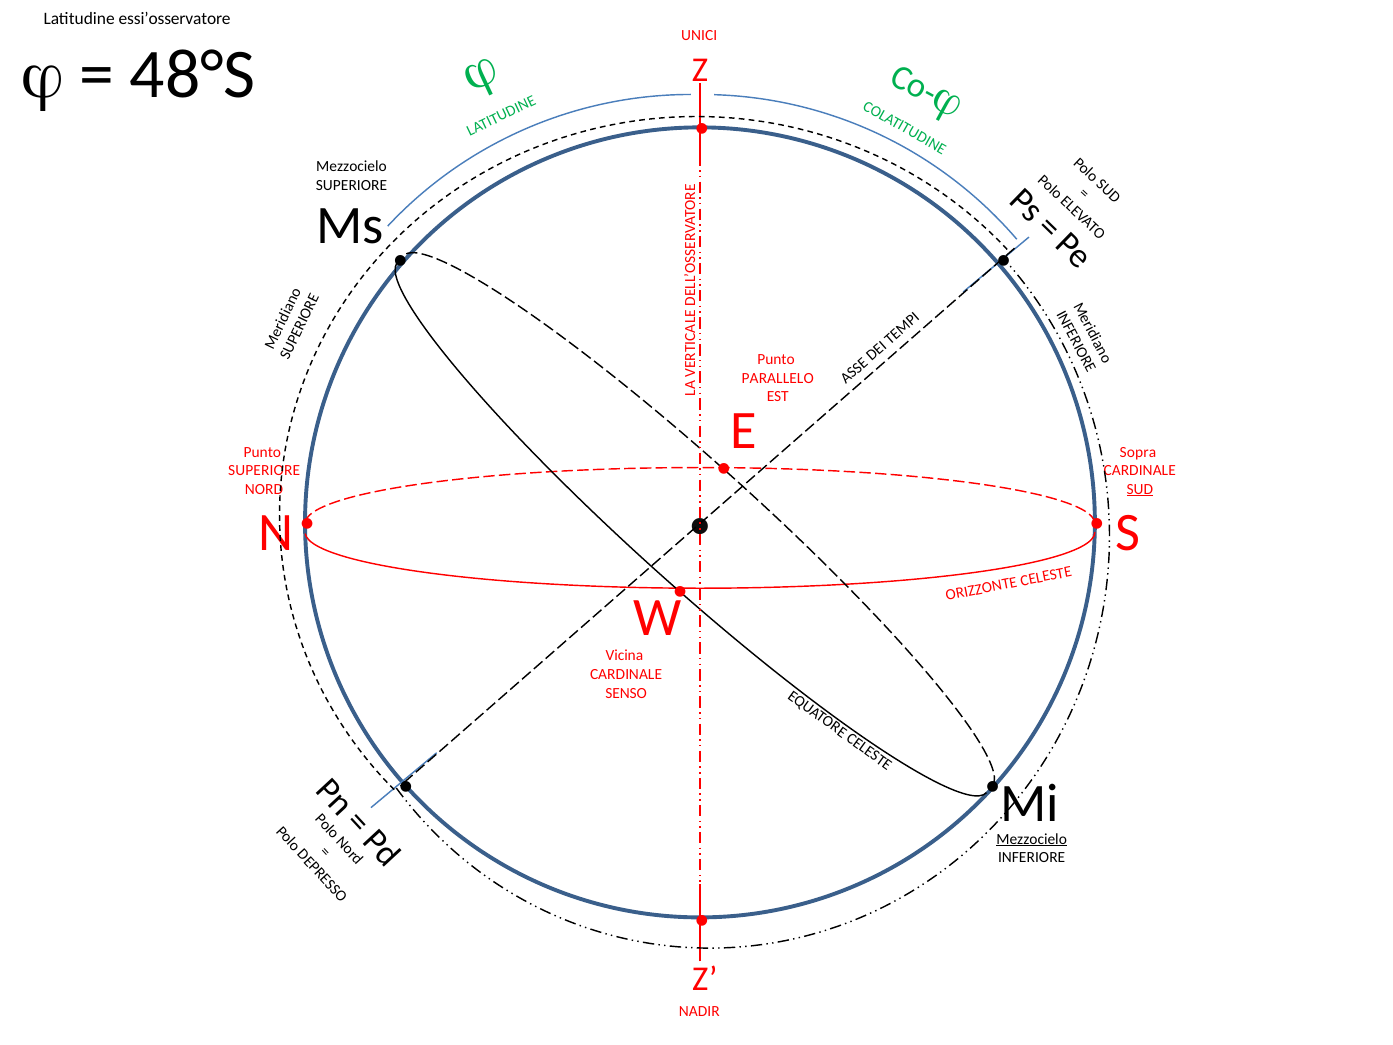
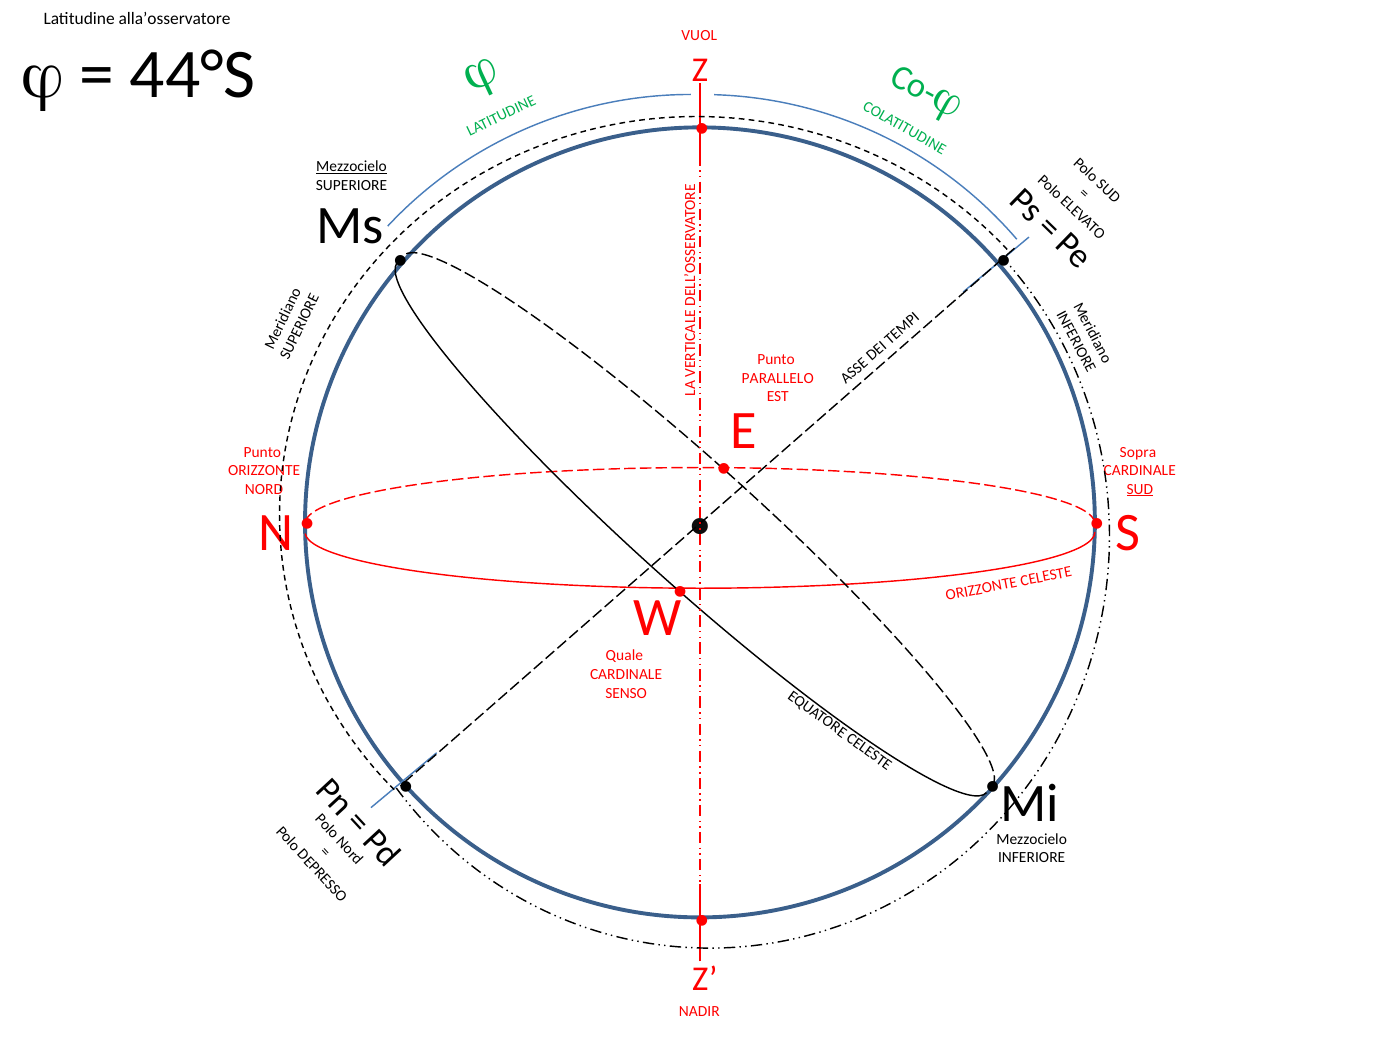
essi’osservatore: essi’osservatore -> alla’osservatore (175, 18)
UNICI: UNICI -> VUOL (699, 35)
48°S: 48°S -> 44°S (193, 74)
Mezzocielo underline: none -> present (351, 167)
SUPERIORE: SUPERIORE -> ORIZZONTE (264, 470)
Vicina: Vicina -> Quale (624, 656)
Mezzocielo underline: present -> none (1032, 839)
